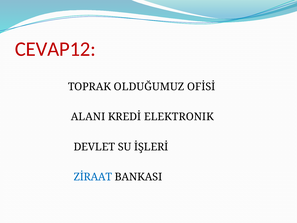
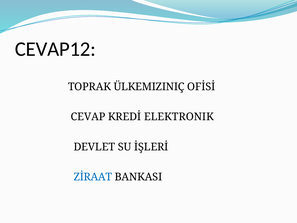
CEVAP12 colour: red -> black (55, 49)
OLDUĞUMUZ: OLDUĞUMUZ -> ÜLKEMIZINIÇ (149, 87)
ALANI: ALANI -> CEVAP (88, 117)
